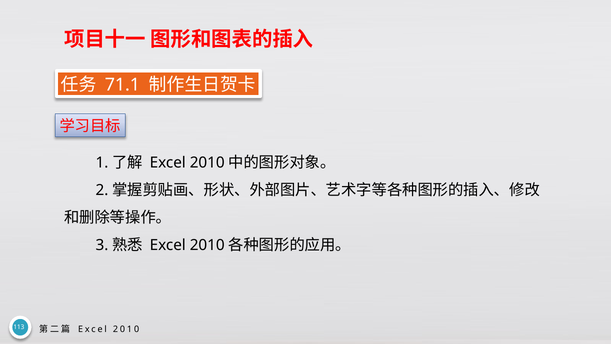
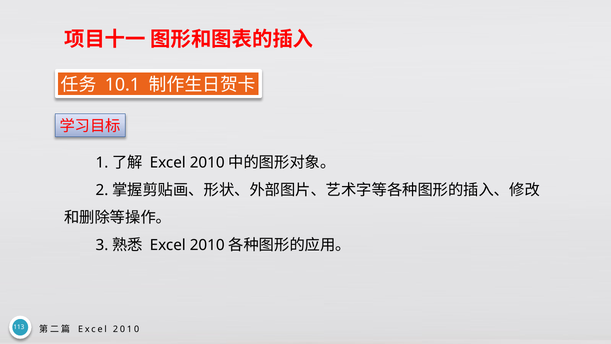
71.1: 71.1 -> 10.1 (122, 85)
